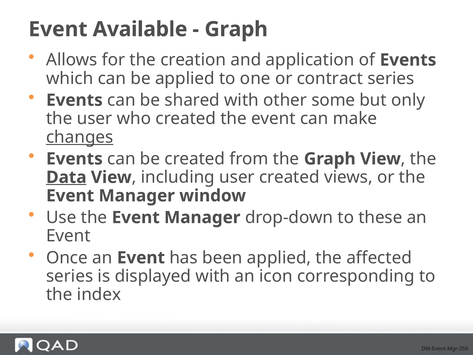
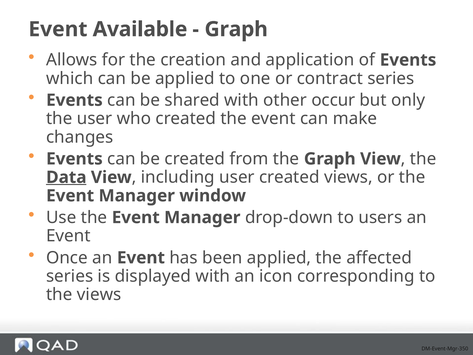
some: some -> occur (333, 100)
changes underline: present -> none (80, 137)
these: these -> users (380, 217)
the index: index -> views (99, 294)
